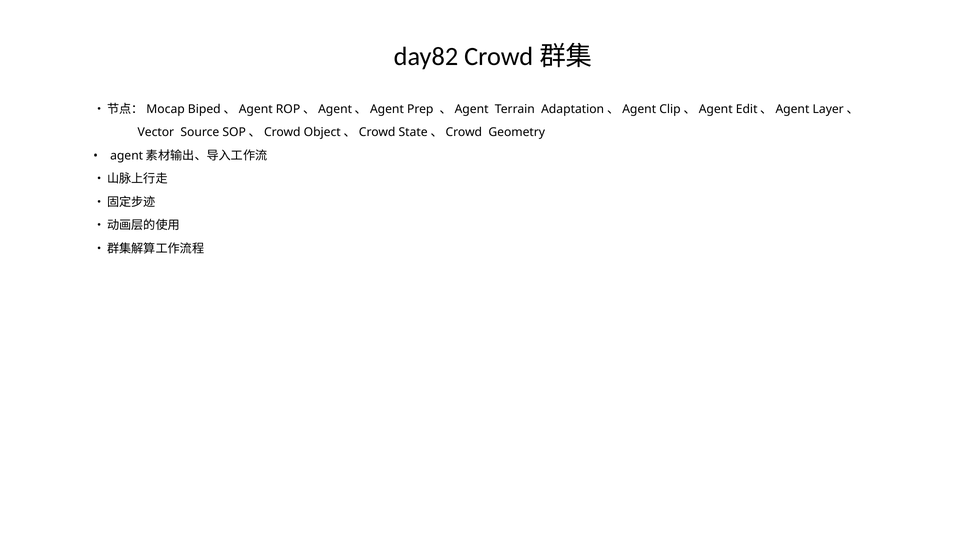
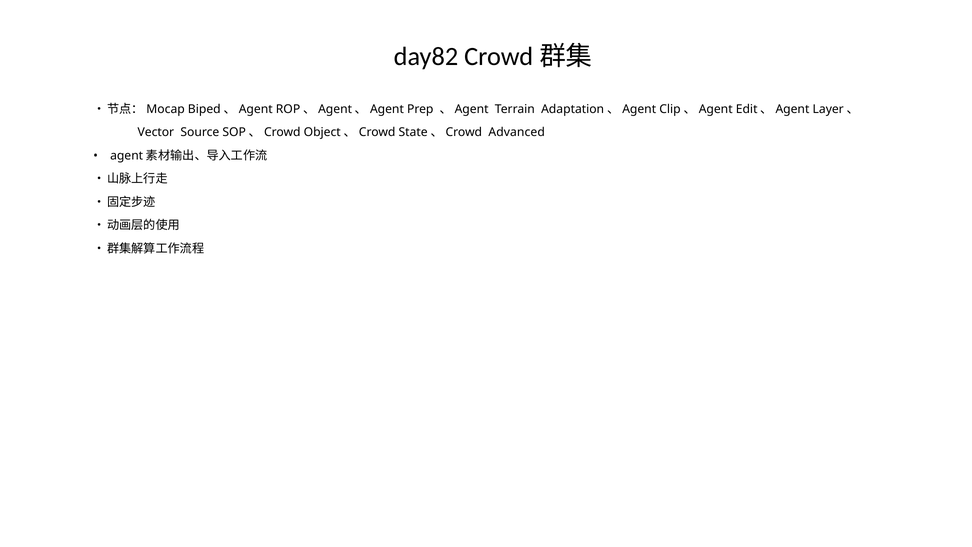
Geometry: Geometry -> Advanced (517, 132)
